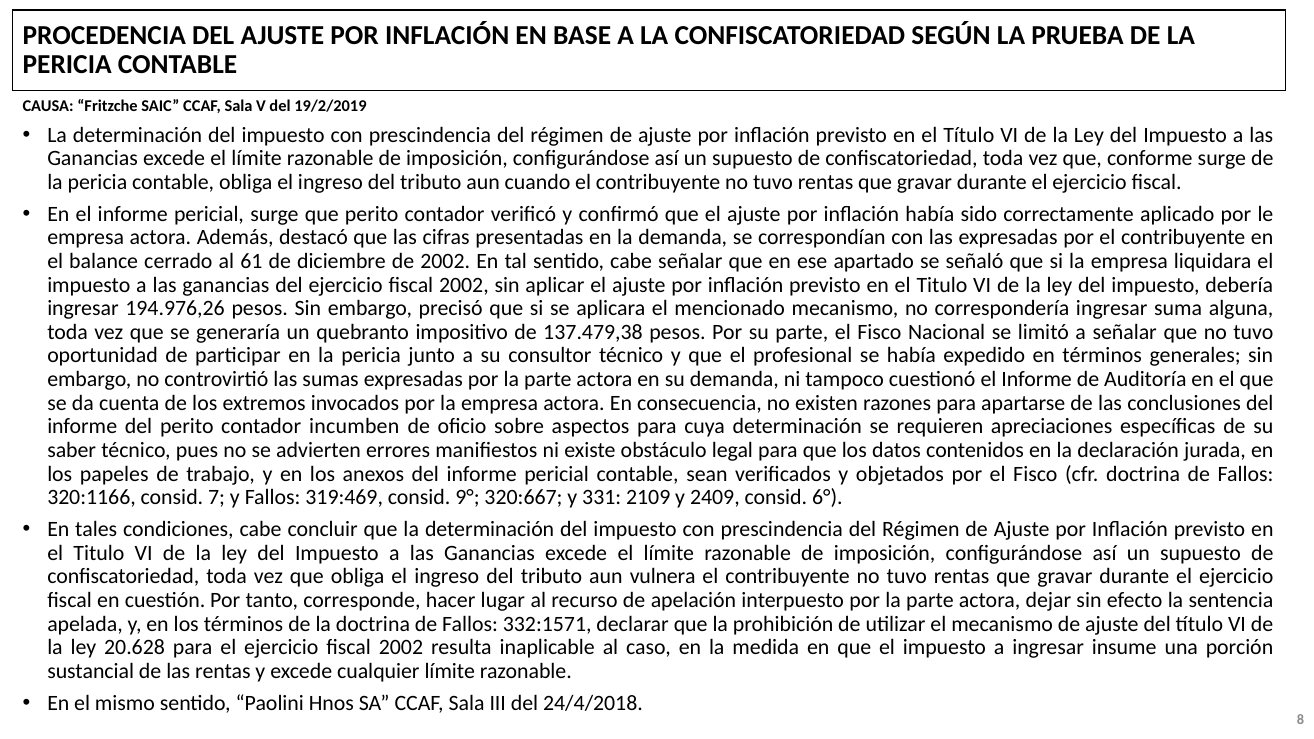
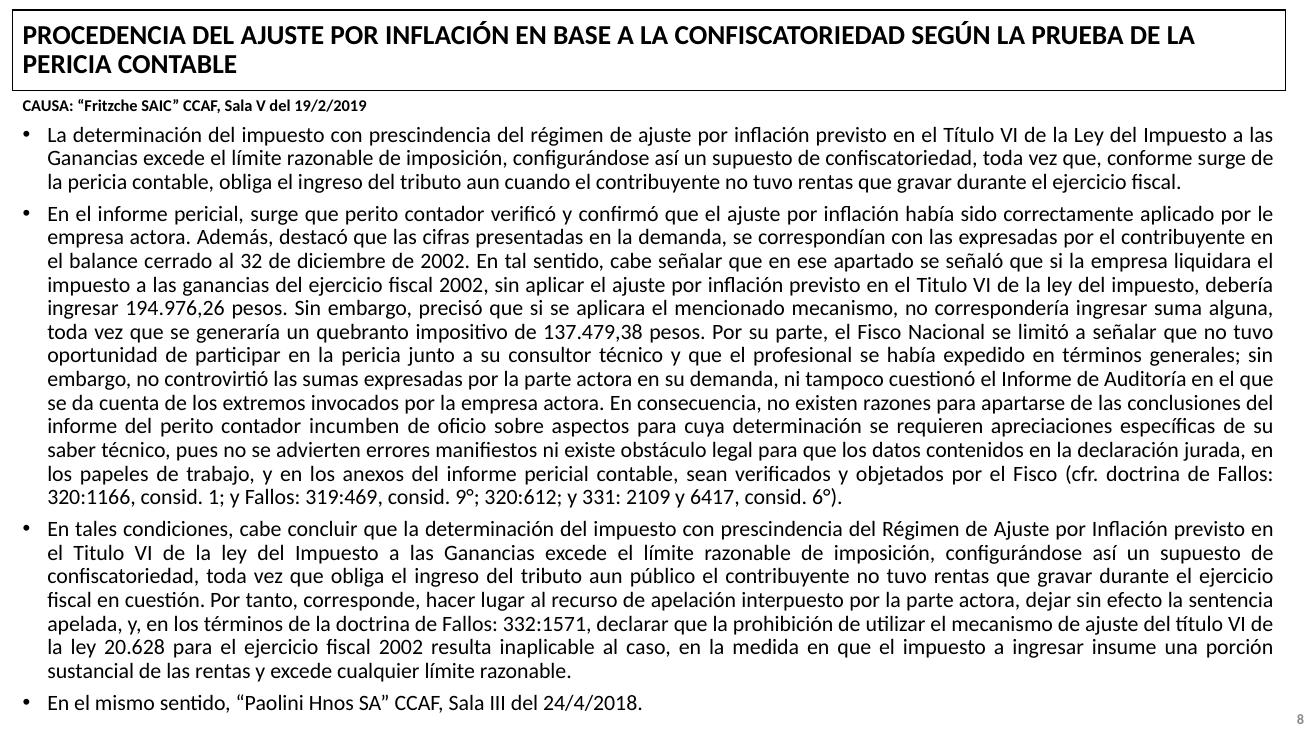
61: 61 -> 32 (251, 261)
7: 7 -> 1 (217, 498)
320:667: 320:667 -> 320:612 (524, 498)
2409: 2409 -> 6417 (715, 498)
vulnera: vulnera -> público (663, 577)
